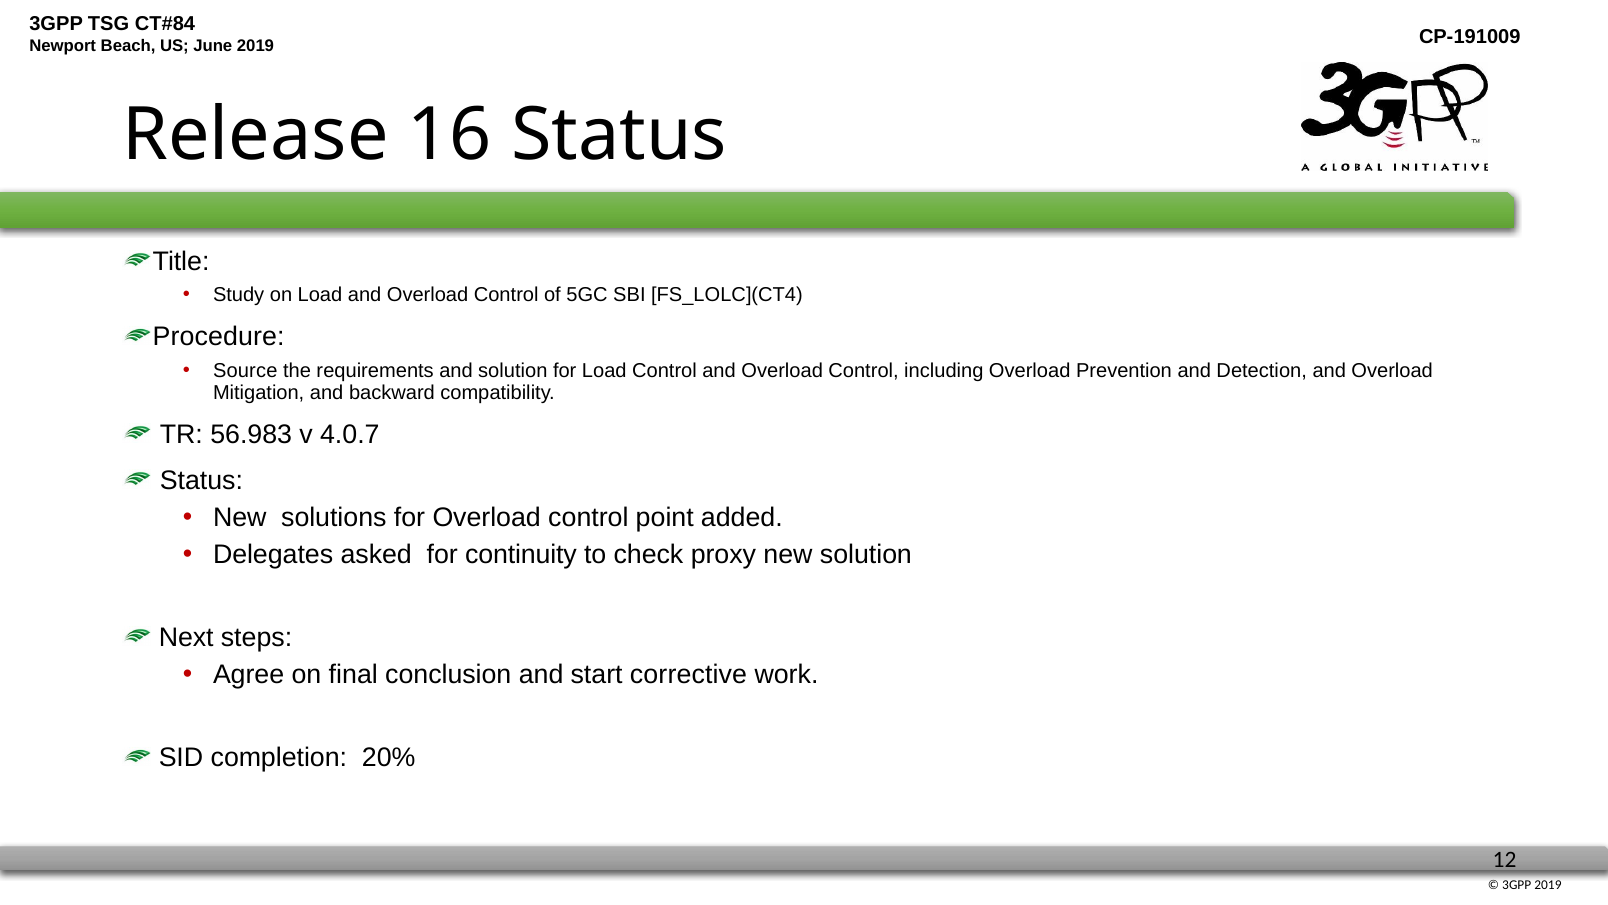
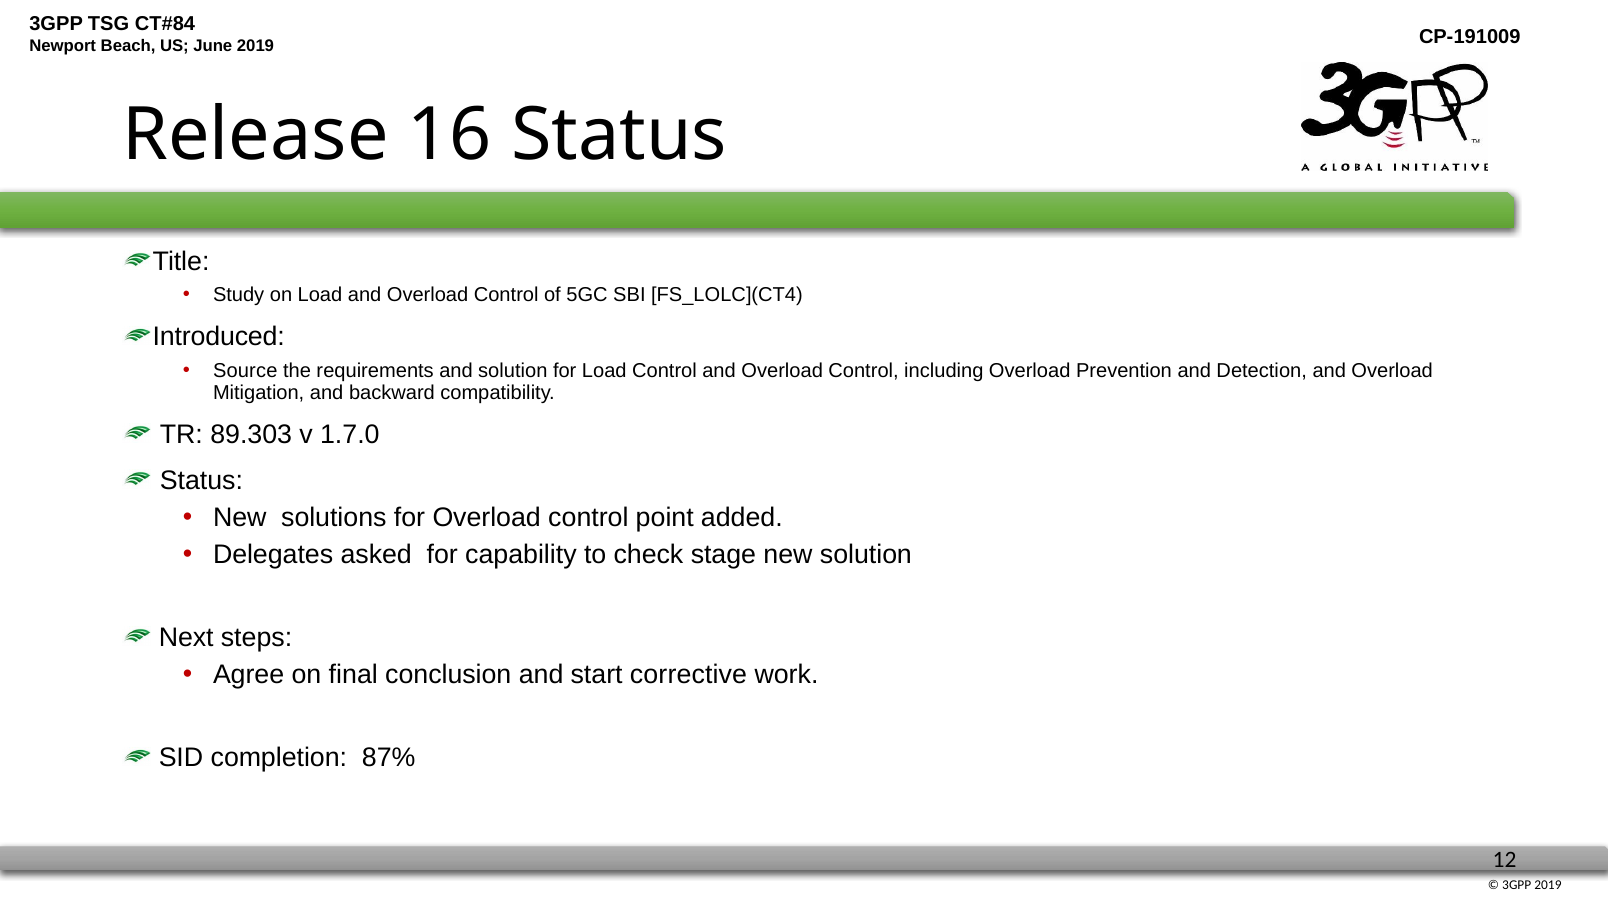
Procedure: Procedure -> Introduced (219, 337)
56.983: 56.983 -> 89.303 (251, 434)
4.0.7: 4.0.7 -> 1.7.0 (350, 434)
continuity: continuity -> capability (521, 554)
proxy: proxy -> stage (723, 554)
20%: 20% -> 87% (389, 758)
